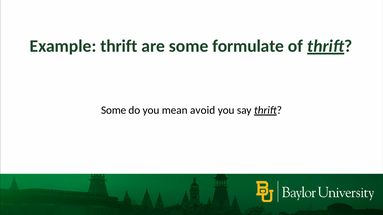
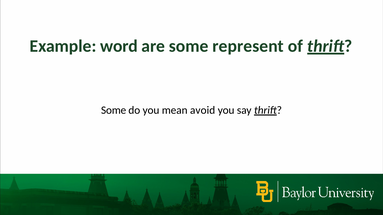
Example thrift: thrift -> word (119, 46)
formulate: formulate -> represent (248, 46)
